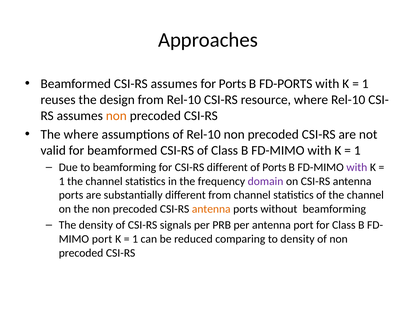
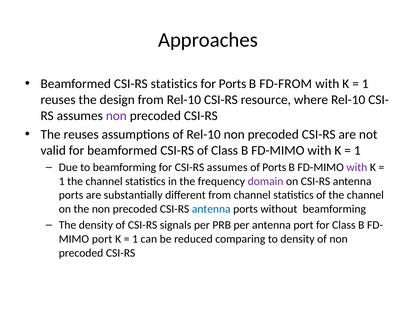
CSI-RS assumes: assumes -> statistics (174, 84)
FD-PORTS: FD-PORTS -> FD-FROM (286, 84)
non colour: orange -> purple (116, 116)
The where: where -> reuses (81, 134)
CSI-RS different: different -> assumes (227, 167)
antenna colour: orange -> blue (211, 209)
